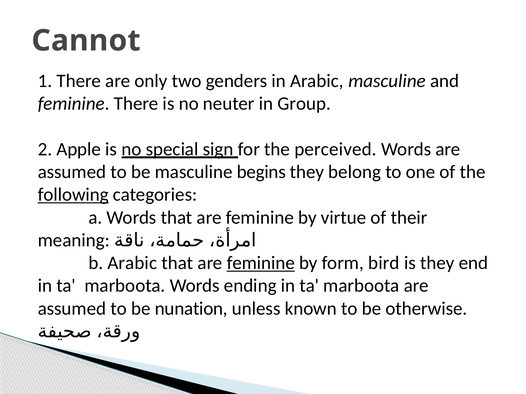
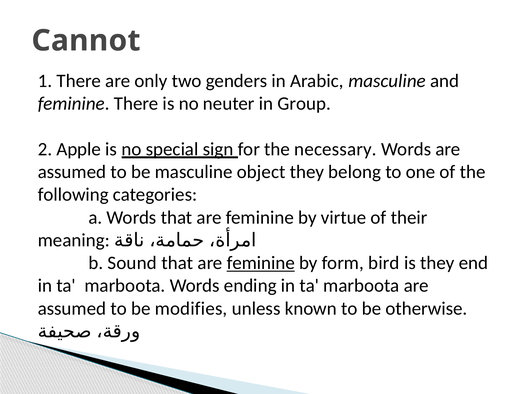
perceived: perceived -> necessary (336, 149)
begins: begins -> object (261, 172)
following underline: present -> none (73, 195)
b Arabic: Arabic -> Sound (132, 263)
nunation: nunation -> modifies (191, 309)
